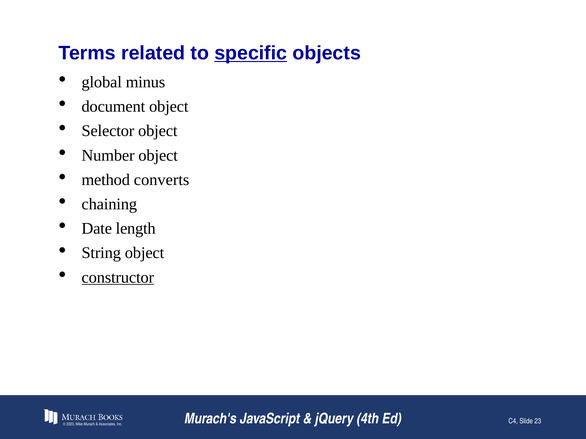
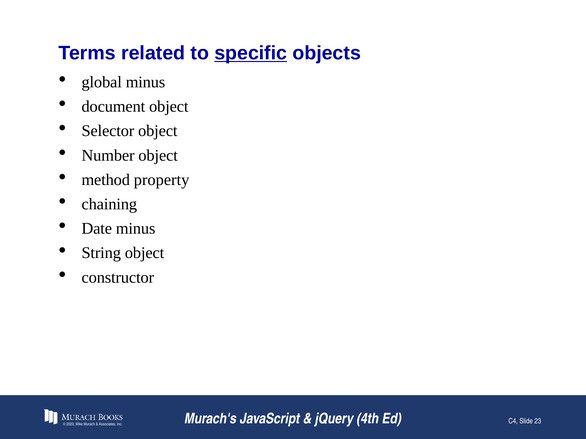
converts: converts -> property (162, 180)
Date length: length -> minus (136, 229)
constructor underline: present -> none (118, 278)
